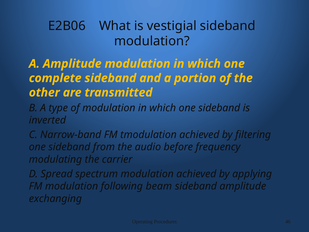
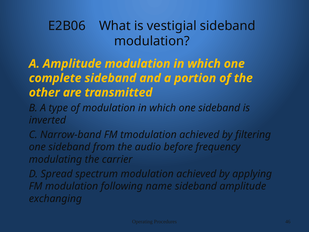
beam: beam -> name (159, 186)
